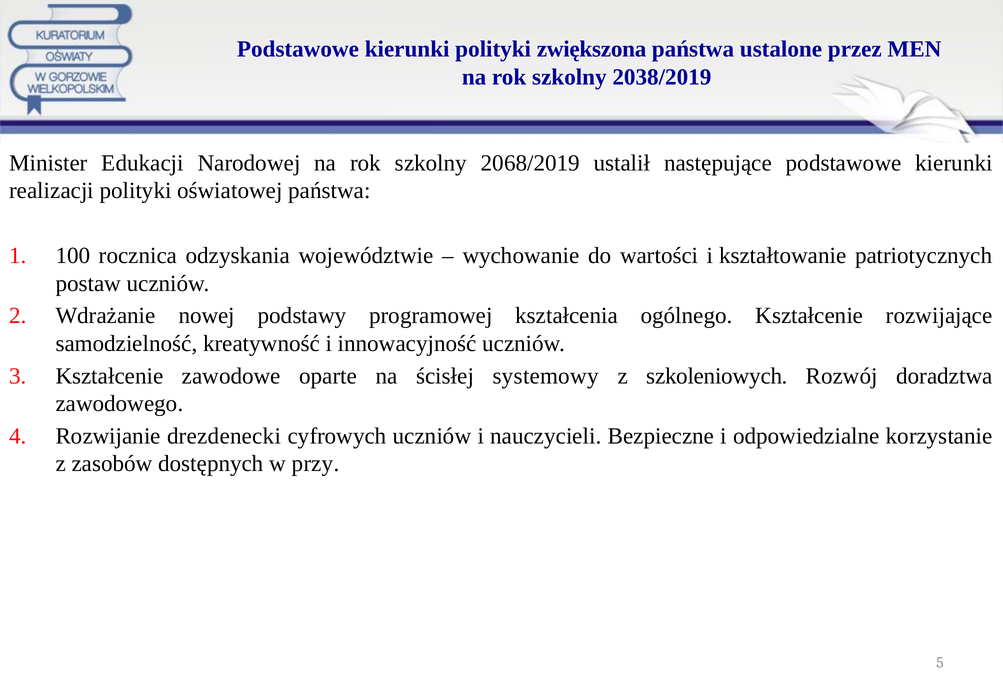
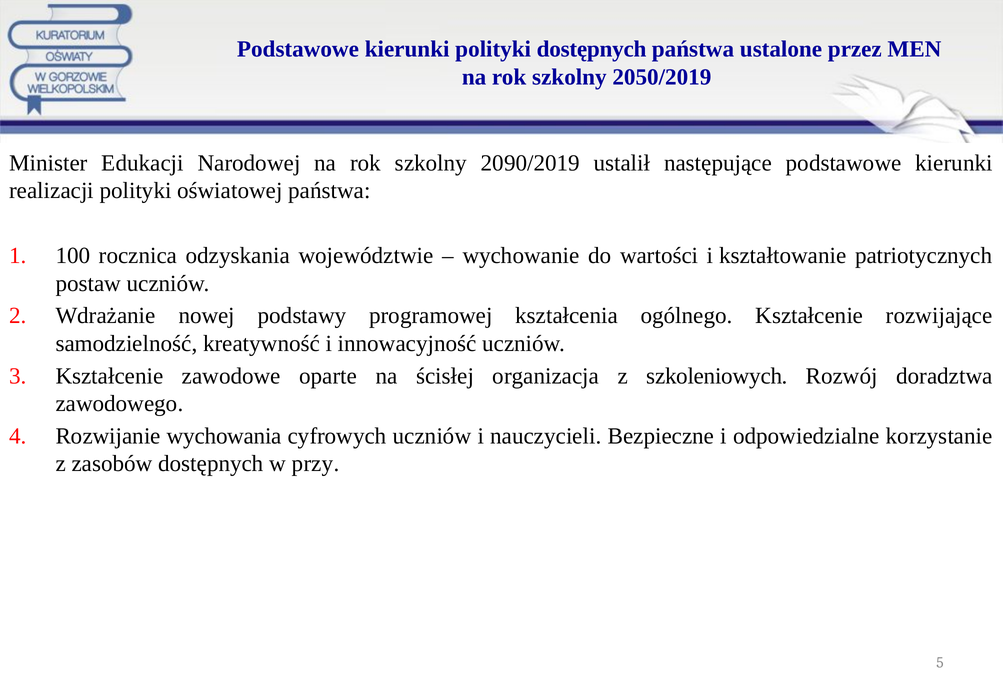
polityki zwiększona: zwiększona -> dostępnych (592, 49)
2038/2019: 2038/2019 -> 2050/2019 (662, 77)
2068/2019: 2068/2019 -> 2090/2019 (530, 163)
systemowy: systemowy -> organizacja (546, 376)
drezdenecki: drezdenecki -> wychowania (224, 436)
